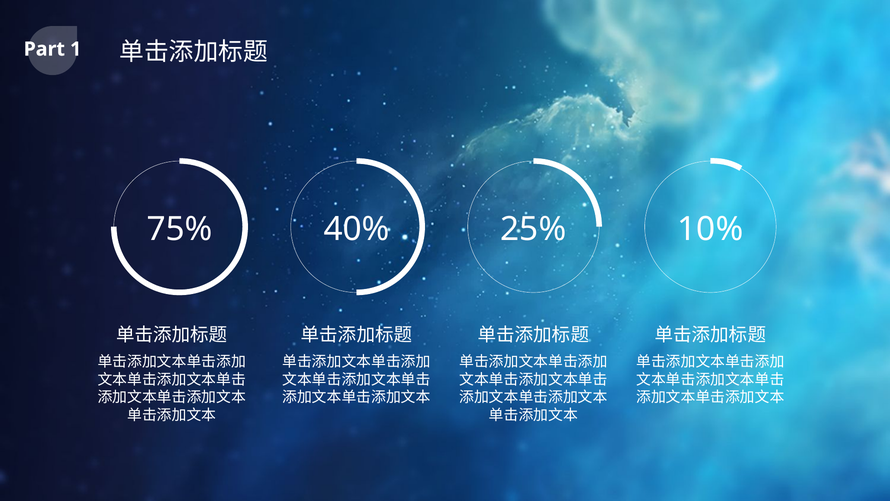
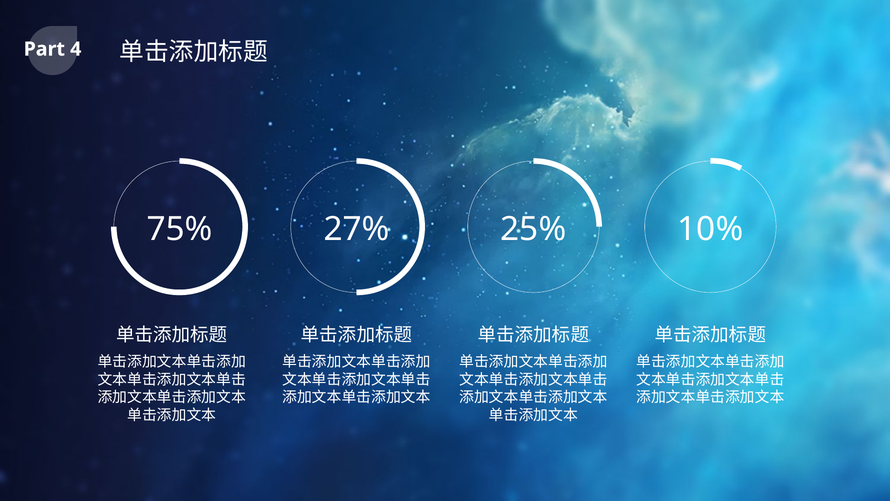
1: 1 -> 4 (76, 49)
40%: 40% -> 27% (356, 229)
